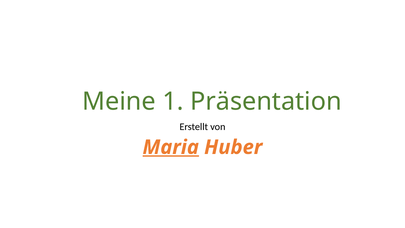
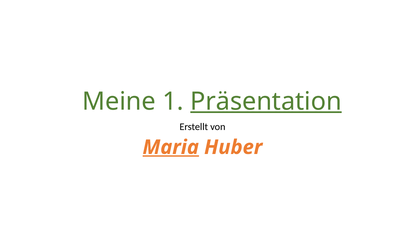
Präsentation underline: none -> present (266, 101)
